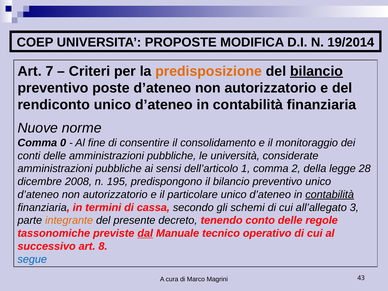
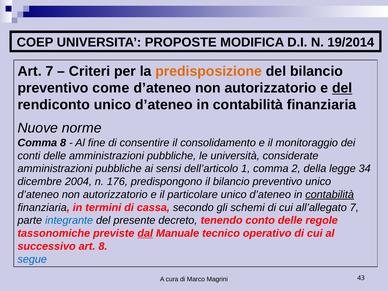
bilancio underline: present -> none (317, 71)
poste: poste -> come (111, 88)
del underline: none -> present (342, 88)
Comma 0: 0 -> 8 (63, 143)
28: 28 -> 34 (365, 169)
2008: 2008 -> 2004 (78, 182)
195: 195 -> 176 (117, 182)
all’allegato 3: 3 -> 7 (354, 207)
integrante colour: orange -> blue (69, 220)
